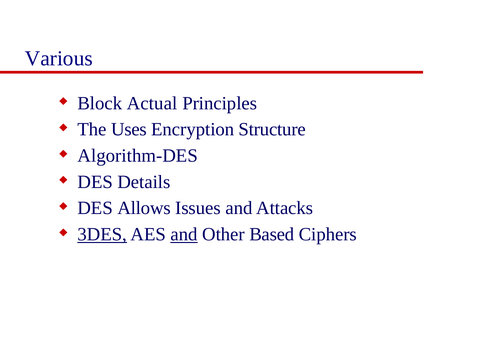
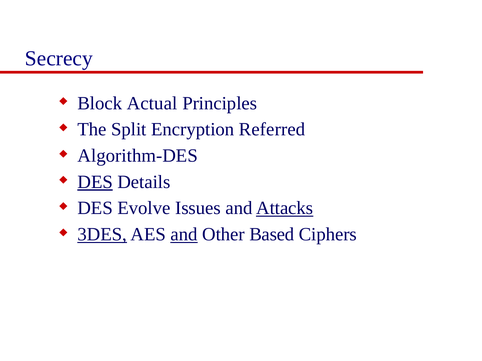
Various: Various -> Secrecy (59, 58)
Uses: Uses -> Split (129, 130)
Structure: Structure -> Referred (272, 130)
DES underline: none -> present (95, 182)
Allows: Allows -> Evolve (144, 208)
Attacks underline: none -> present (285, 208)
